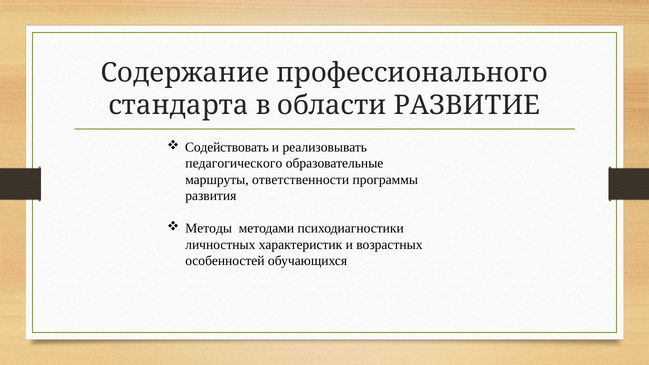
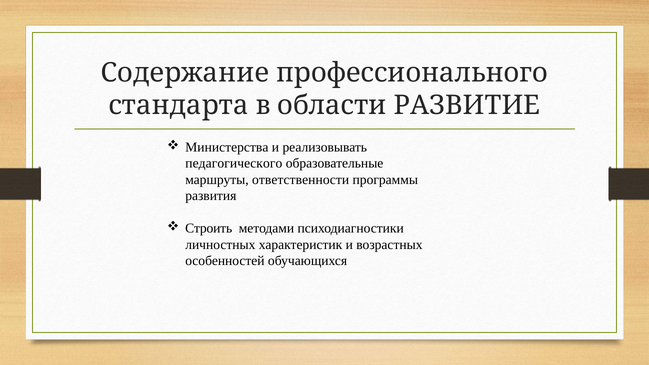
Содействовать: Содействовать -> Министерства (227, 147)
Методы: Методы -> Строить (209, 228)
